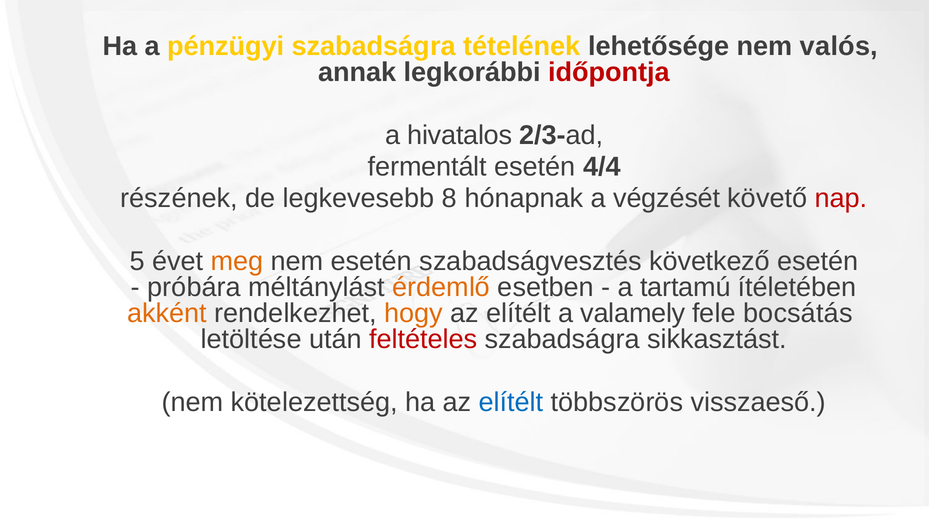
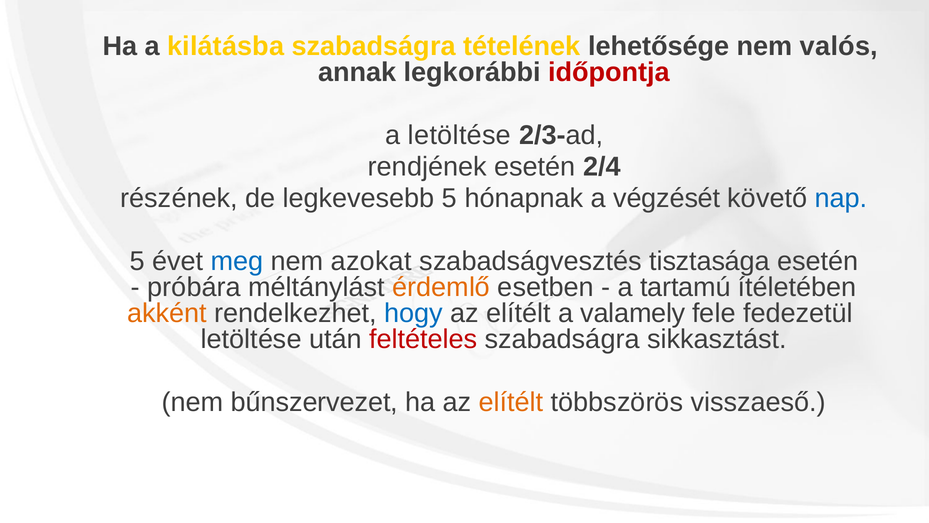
pénzügyi: pénzügyi -> kilátásba (226, 46)
a hivatalos: hivatalos -> letöltése (460, 135)
fermentált: fermentált -> rendjének (427, 167)
4/4: 4/4 -> 2/4 (602, 167)
legkevesebb 8: 8 -> 5 (450, 198)
nap colour: red -> blue (841, 198)
meg colour: orange -> blue (237, 261)
nem esetén: esetén -> azokat (371, 261)
következő: következő -> tisztasága (710, 261)
hogy colour: orange -> blue (413, 313)
bocsátás: bocsátás -> fedezetül (798, 313)
kötelezettség: kötelezettség -> bűnszervezet (314, 402)
elítélt colour: blue -> orange (511, 402)
